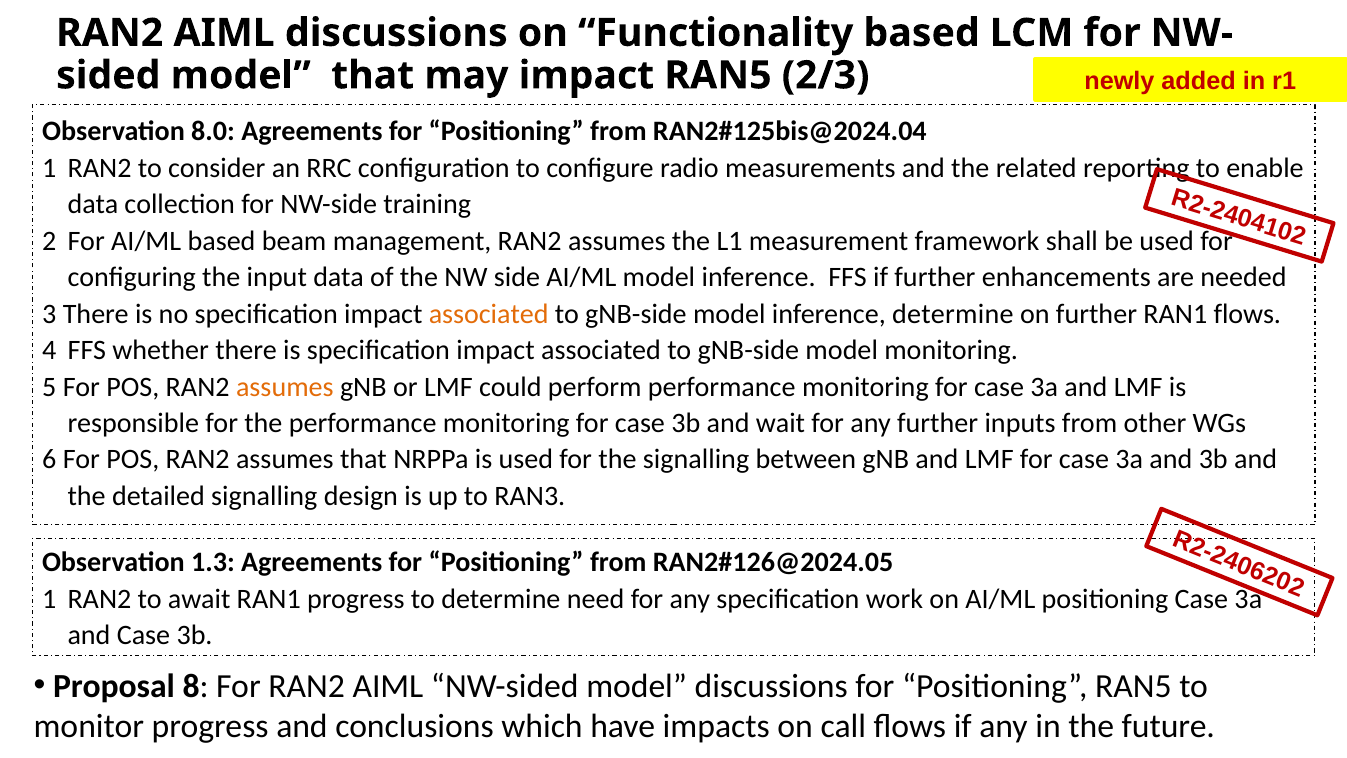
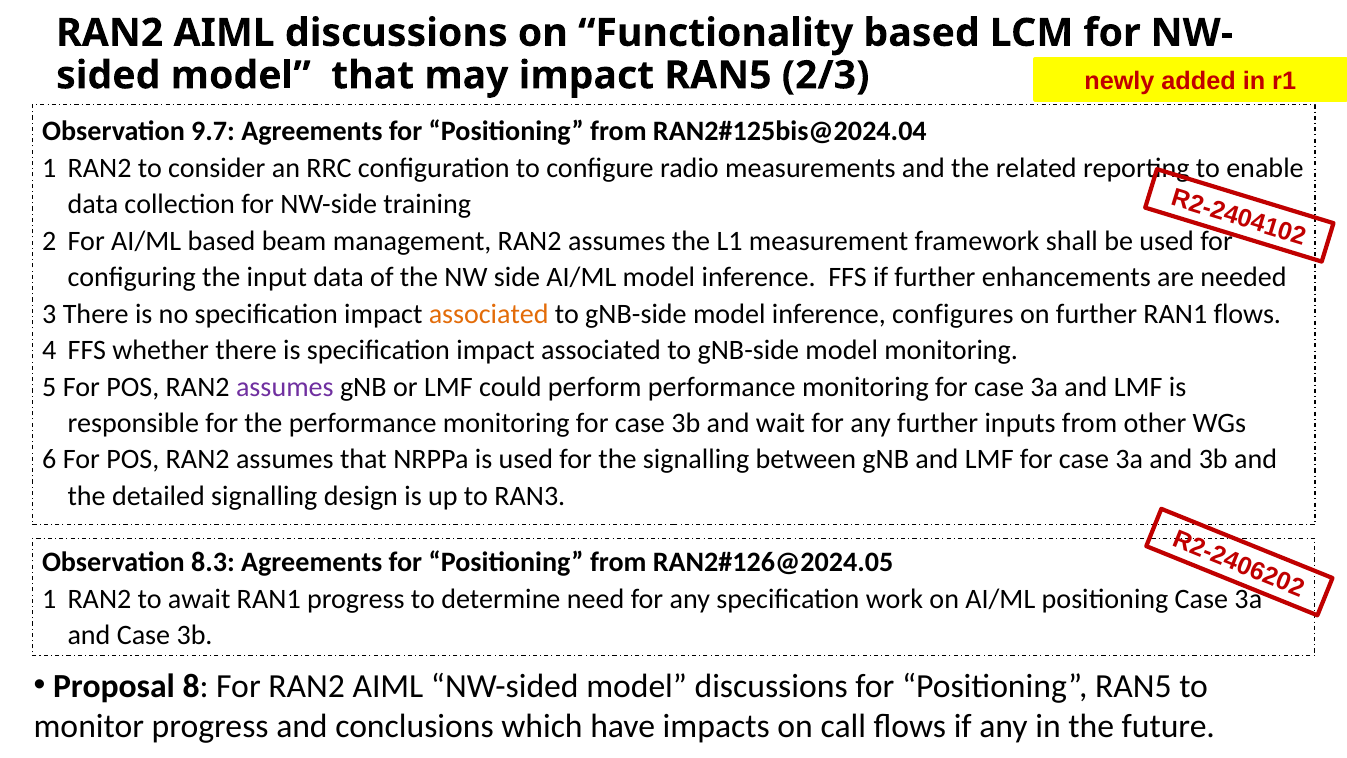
8.0: 8.0 -> 9.7 (213, 131)
inference determine: determine -> configures (953, 314)
assumes colour: orange -> purple (285, 387)
1.3: 1.3 -> 8.3 (213, 563)
